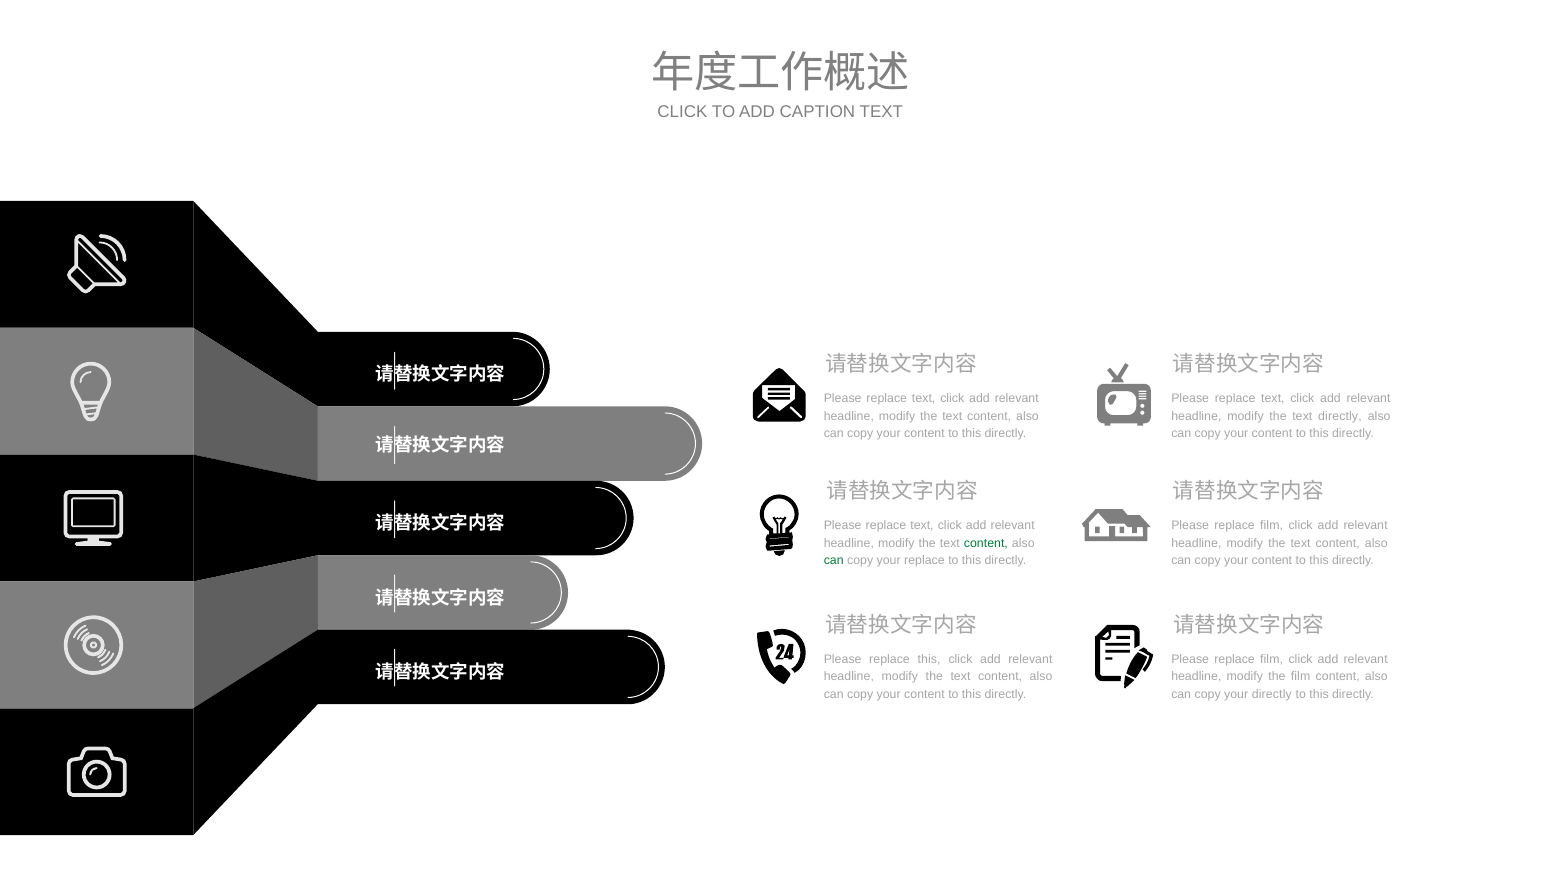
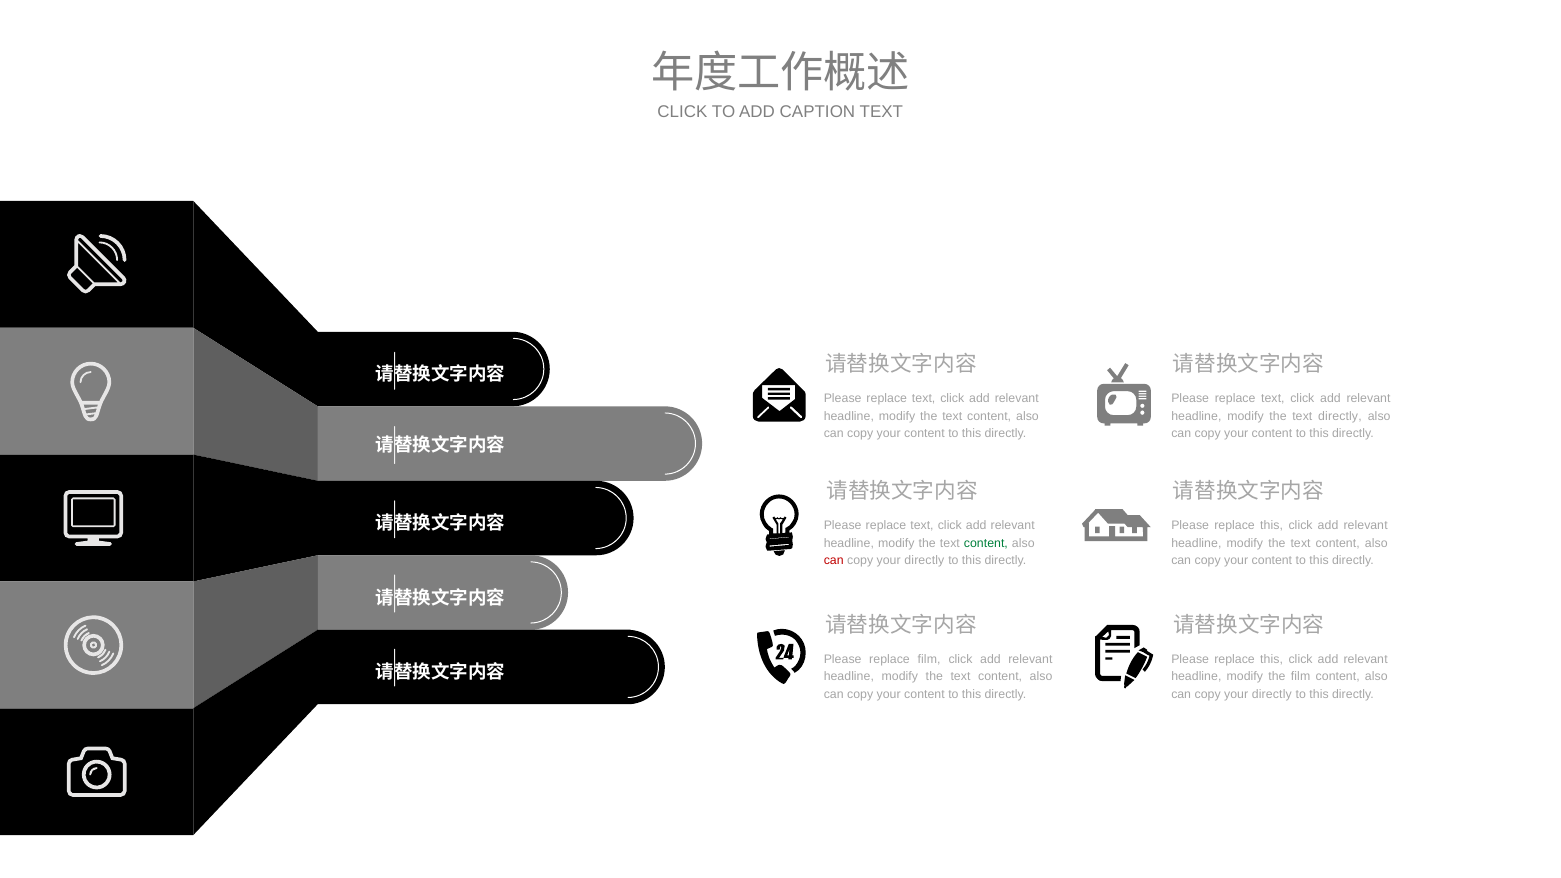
film: film -> this (1272, 526)
can colour: green -> red (834, 561)
replace: replace -> directly (924, 561)
replace this: this -> film (929, 659)
film: film -> this (1272, 659)
